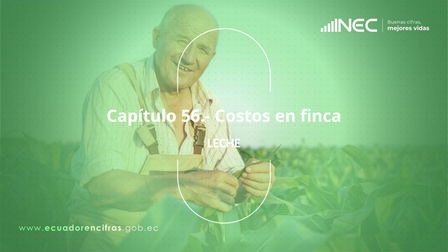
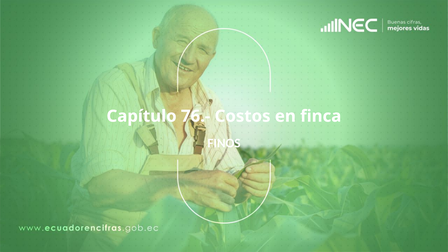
56.-: 56.- -> 76.- (196, 116)
LECHE: LECHE -> FINOS (224, 143)
